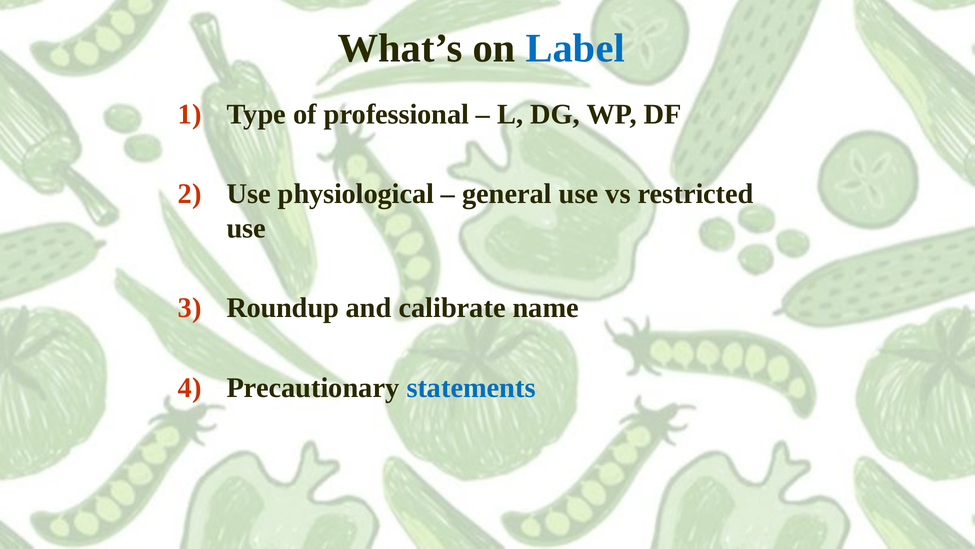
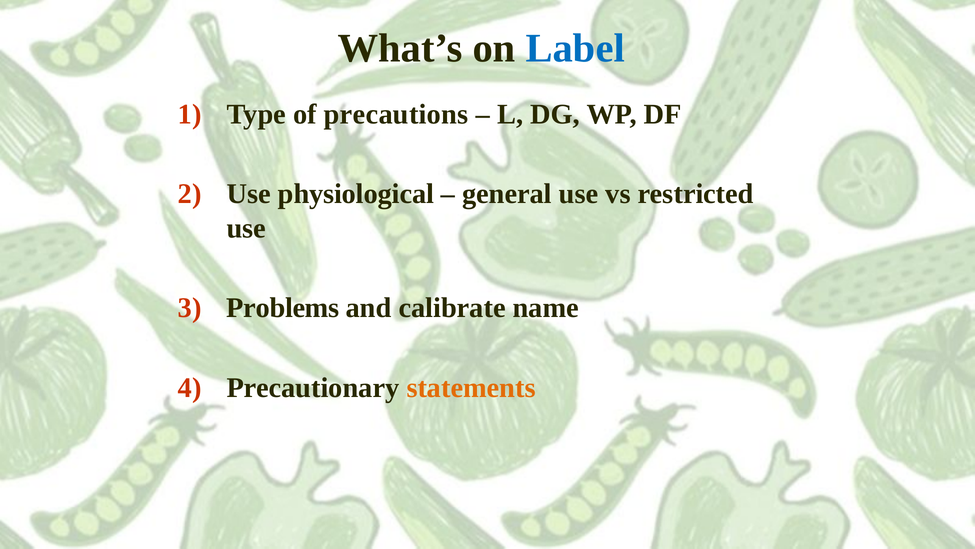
professional: professional -> precautions (396, 114)
Roundup: Roundup -> Problems (283, 308)
statements colour: blue -> orange (471, 387)
